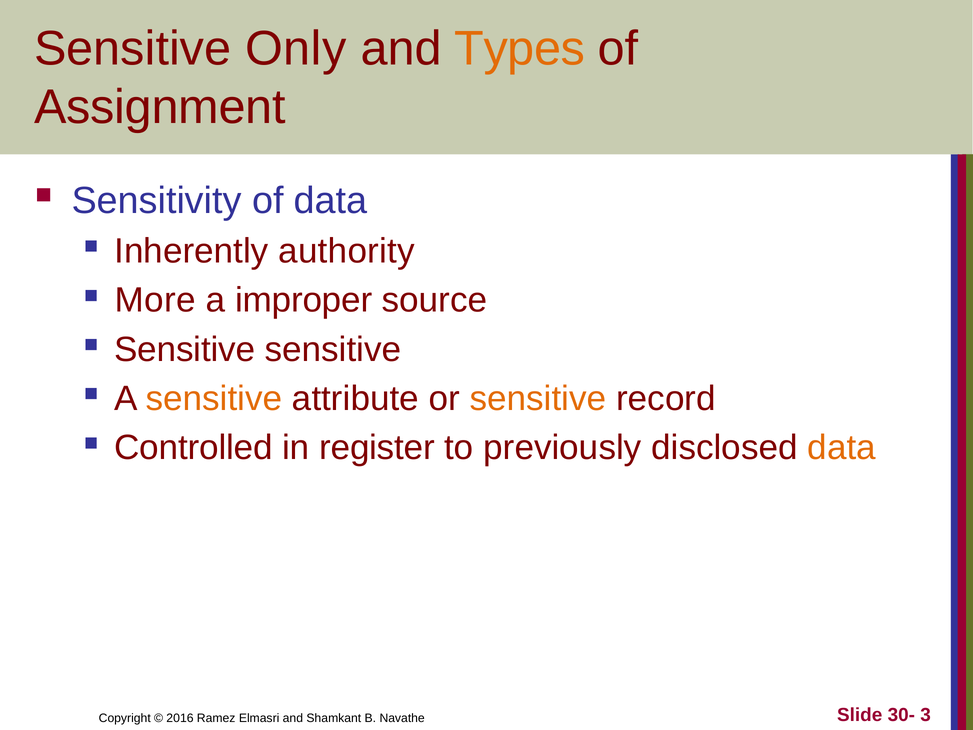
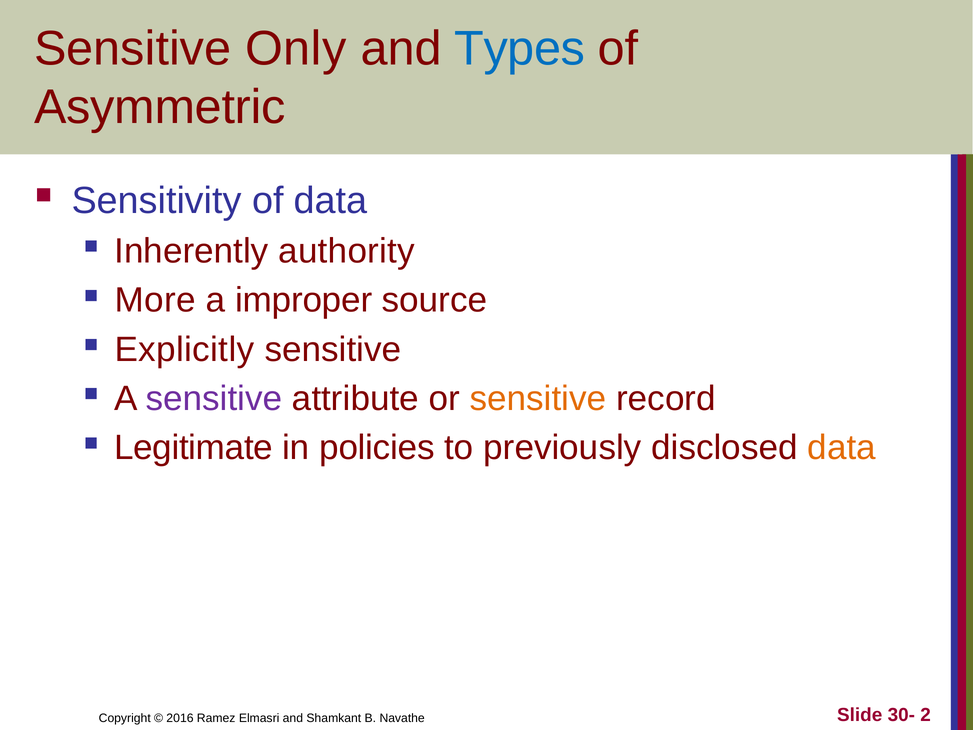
Types colour: orange -> blue (520, 49)
Assignment: Assignment -> Asymmetric (160, 107)
Sensitive: Sensitive -> Explicitly (184, 349)
sensitive colour: orange -> purple (214, 399)
Controlled: Controlled -> Legitimate (194, 448)
register: register -> policies (377, 448)
3: 3 -> 2 (926, 715)
